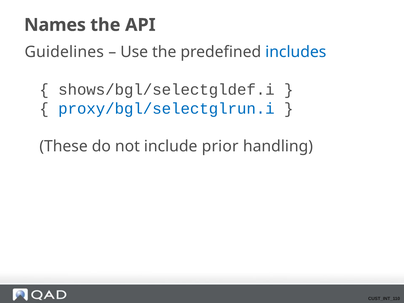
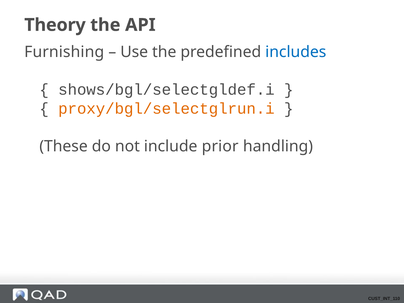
Names: Names -> Theory (55, 25)
Guidelines: Guidelines -> Furnishing (64, 52)
proxy/bgl/selectglrun.i colour: blue -> orange (166, 109)
